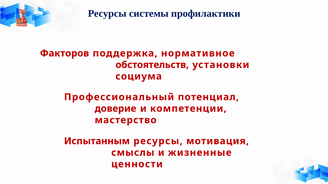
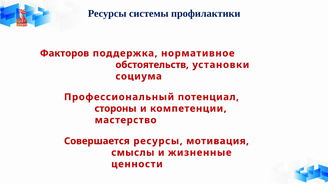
доверие: доверие -> стороны (116, 109)
Испытанным: Испытанным -> Совершается (97, 141)
